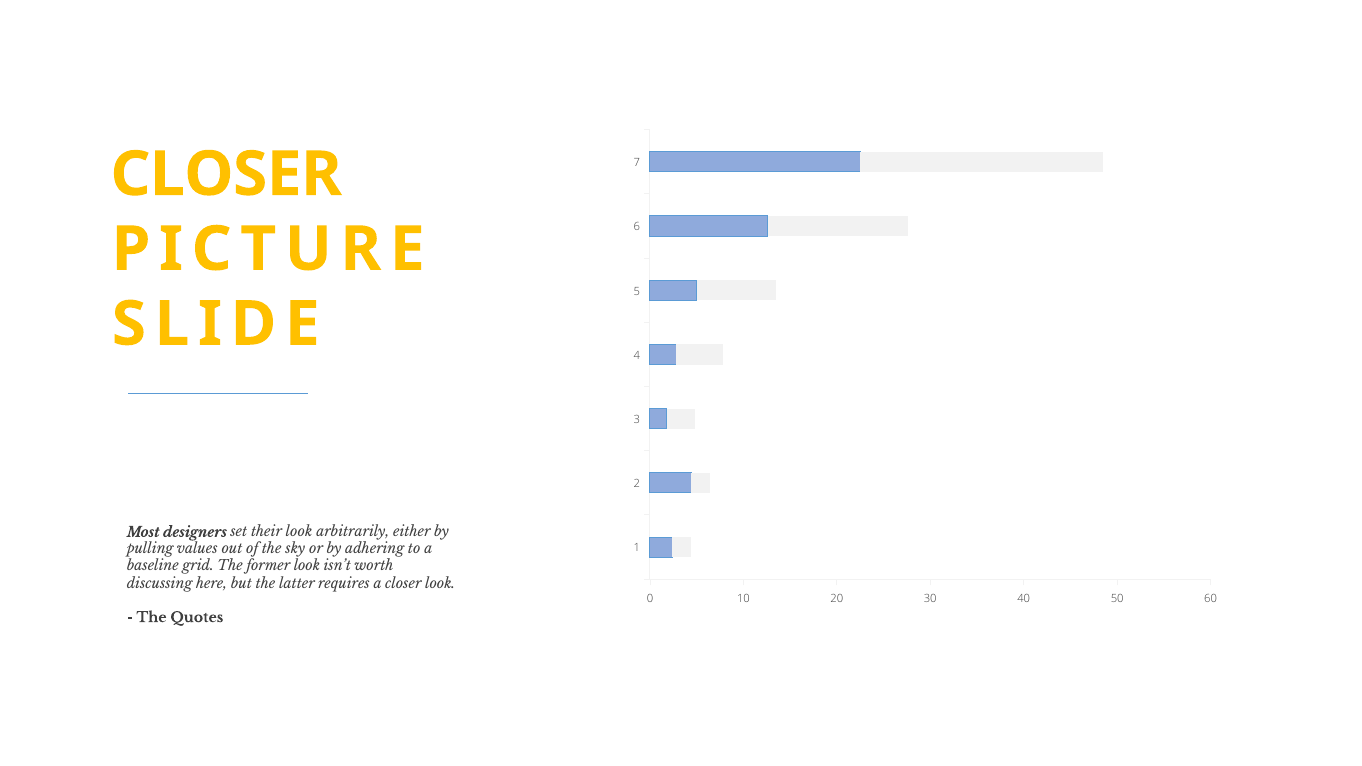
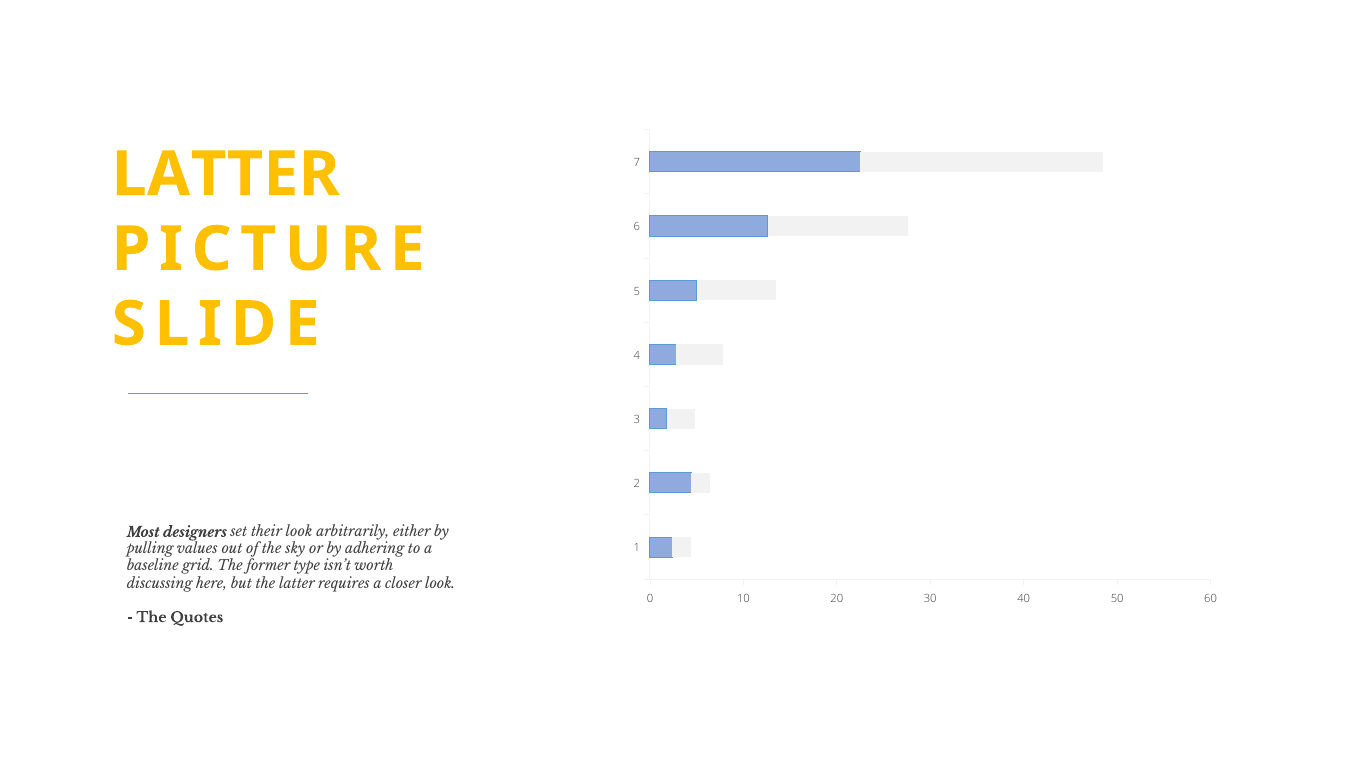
CLOSER: CLOSER -> LATTER (226, 174)
former look: look -> type (307, 566)
